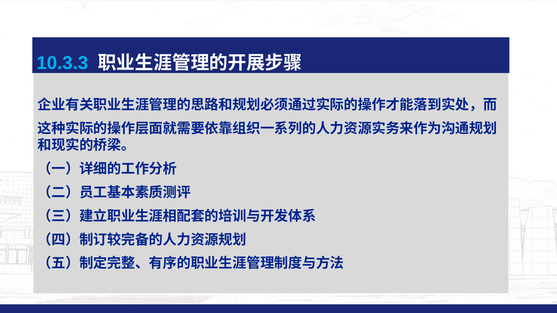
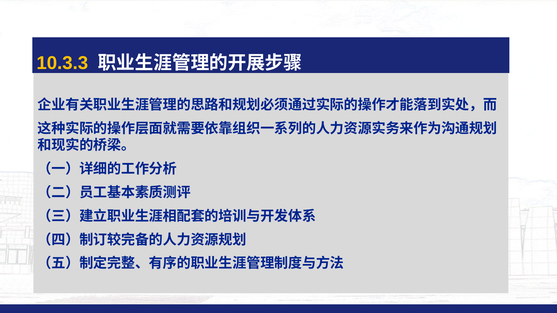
10.3.3 colour: light blue -> yellow (62, 63)
